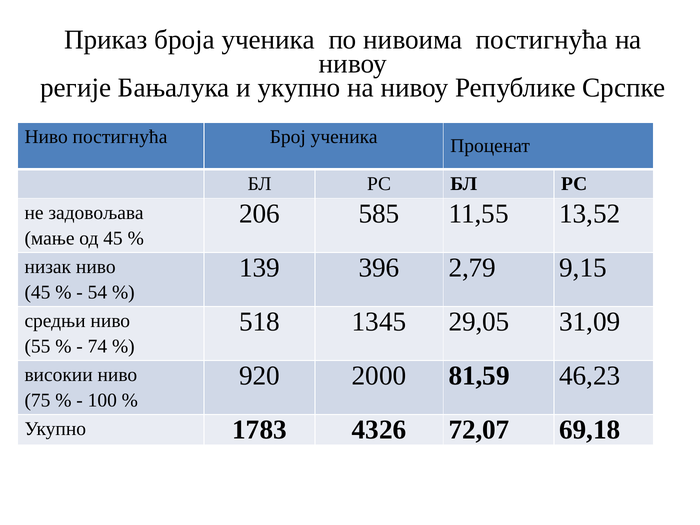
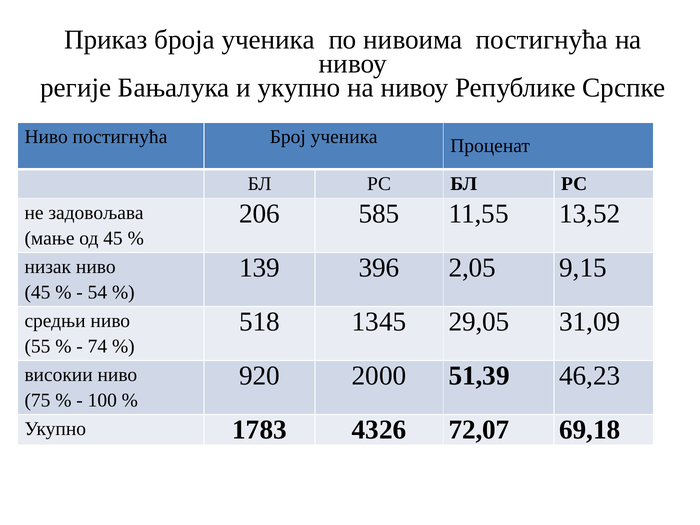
2,79: 2,79 -> 2,05 (472, 268)
81,59: 81,59 -> 51,39 (479, 376)
